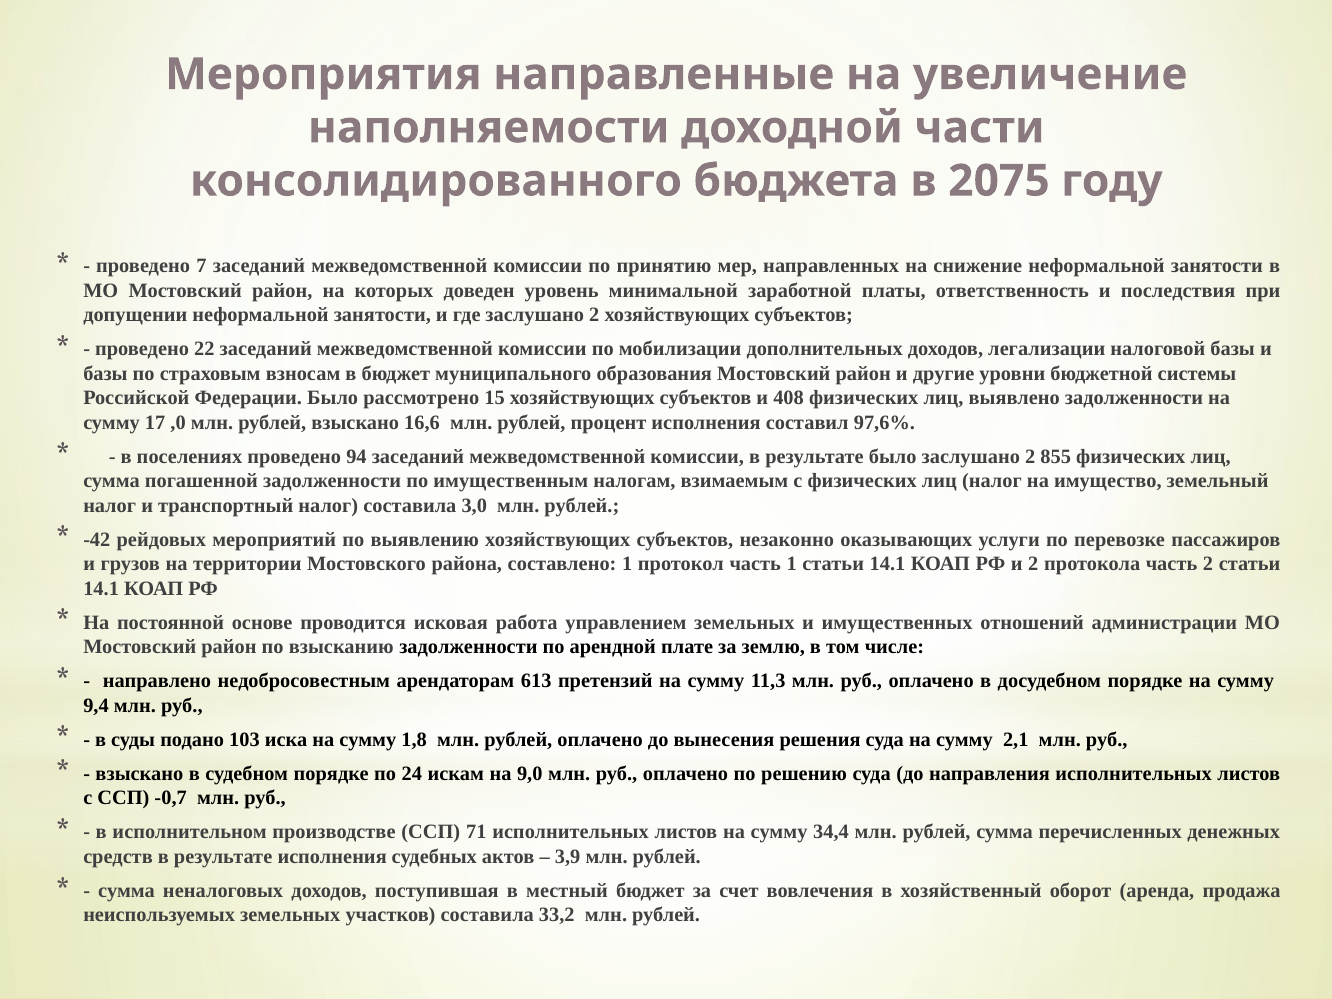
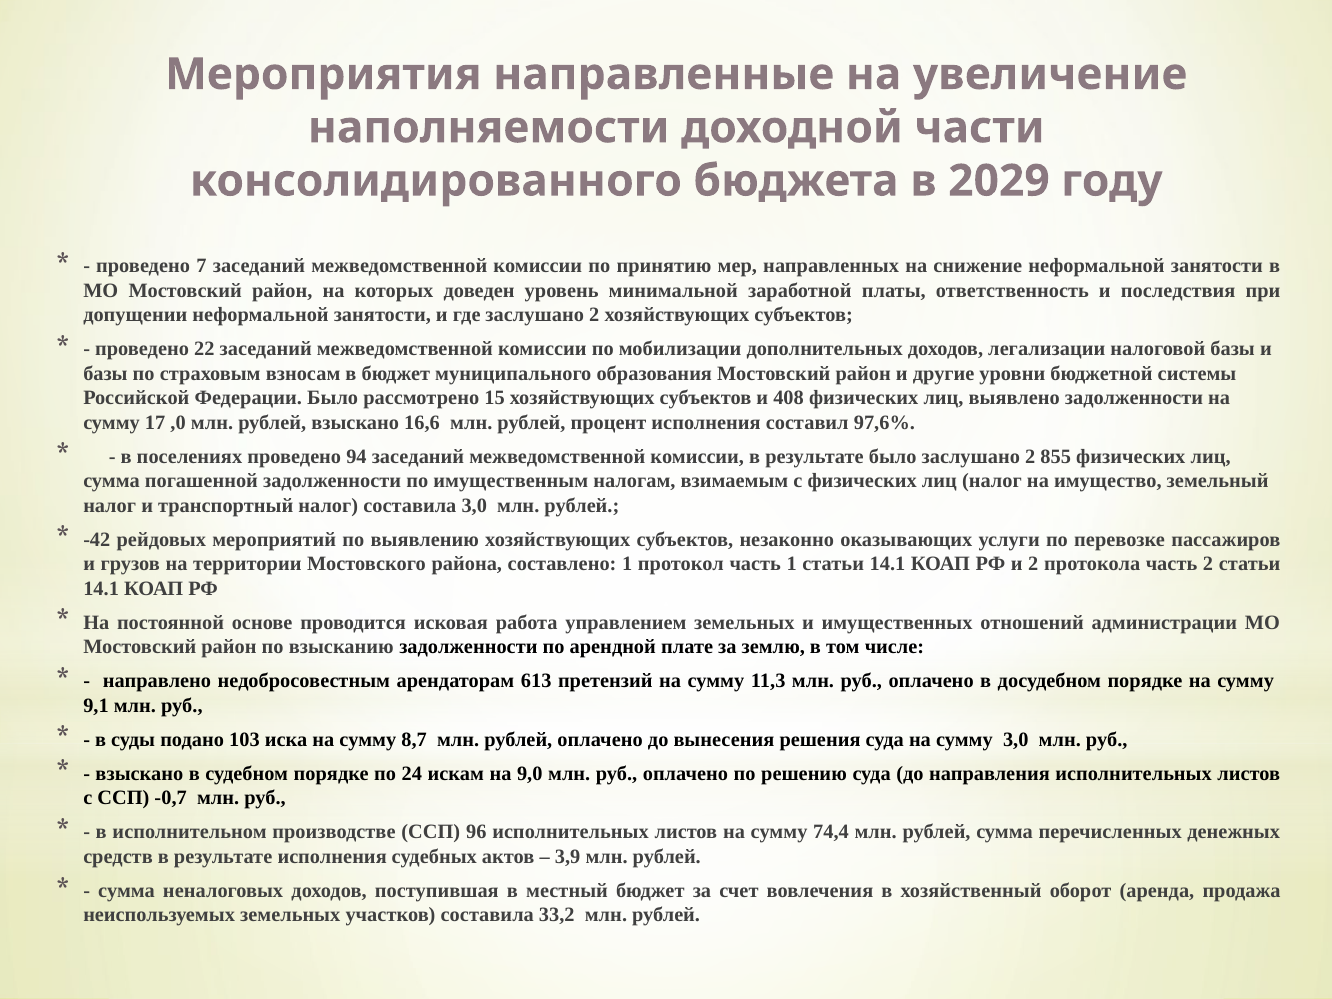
2075: 2075 -> 2029 (999, 181)
9,4: 9,4 -> 9,1 (96, 705)
1,8: 1,8 -> 8,7 (414, 740)
сумму 2,1: 2,1 -> 3,0 (1016, 740)
71: 71 -> 96 (476, 832)
34,4: 34,4 -> 74,4 (831, 832)
